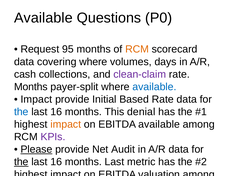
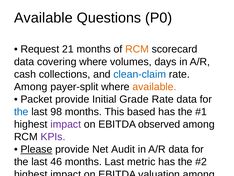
95: 95 -> 21 (68, 49)
clean-claim colour: purple -> blue (140, 74)
Months: Months -> Among (31, 87)
available colour: blue -> orange (154, 87)
Impact: Impact -> Packet (36, 99)
Based: Based -> Grade (134, 99)
16: 16 -> 98 (56, 111)
This denial: denial -> based (141, 111)
impact colour: orange -> purple (66, 124)
EBITDA available: available -> observed (159, 124)
the underline: present -> none (21, 161)
16: 16 -> 46 (56, 161)
